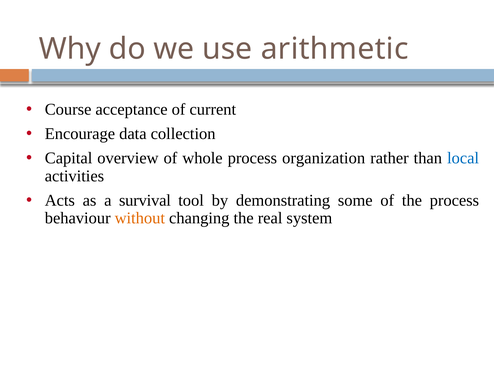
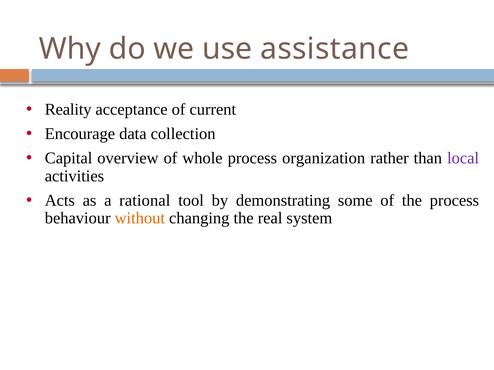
arithmetic: arithmetic -> assistance (335, 49)
Course: Course -> Reality (68, 110)
local colour: blue -> purple (463, 158)
survival: survival -> rational (145, 201)
